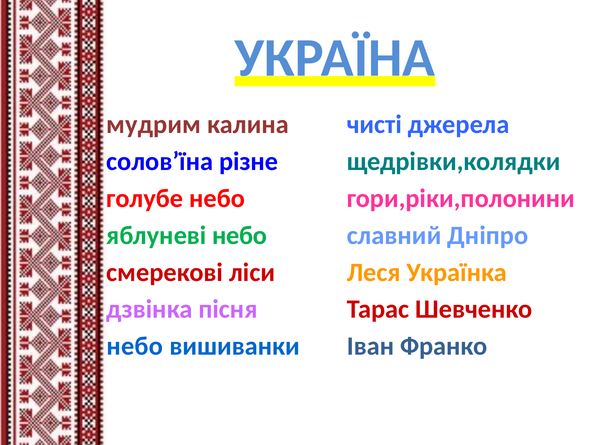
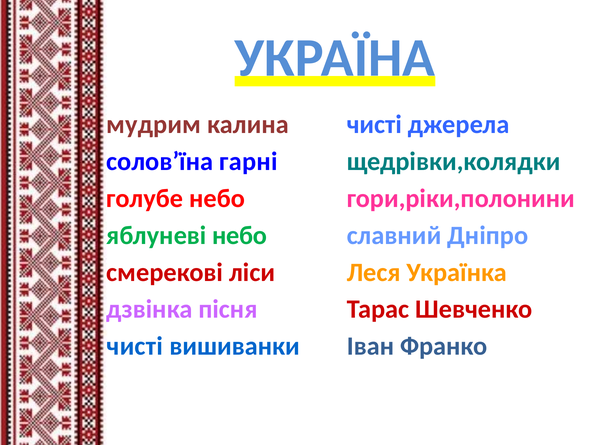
різне: різне -> гарні (248, 161)
небо: небо -> чисті (135, 346)
